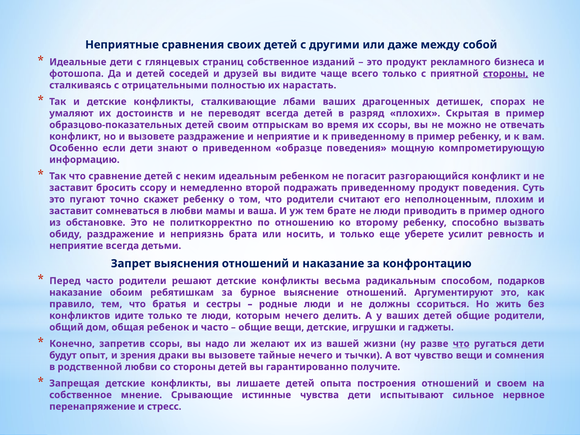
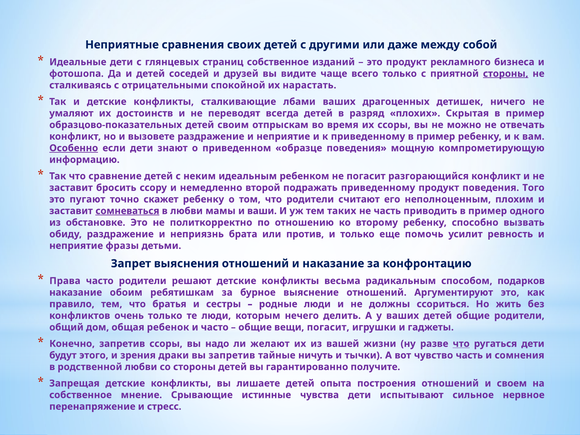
полностью: полностью -> спокойной (238, 85)
спорах: спорах -> ничего (508, 102)
Особенно underline: none -> present (74, 148)
Суть: Суть -> Того (533, 188)
сомневаться underline: none -> present (127, 211)
ваша: ваша -> ваши (262, 211)
брате: брате -> таких (342, 211)
не люди: люди -> часть (387, 211)
носить: носить -> против (305, 234)
уберете: уберете -> помочь (424, 234)
неприятие всегда: всегда -> фразы (122, 246)
Перед: Перед -> Права (65, 281)
идите: идите -> очень (129, 316)
вещи детские: детские -> погасит (328, 327)
опыт: опыт -> этого (94, 355)
вы вызовете: вызовете -> запретив (232, 355)
тайные нечего: нечего -> ничуть (316, 355)
чувство вещи: вещи -> часть (469, 355)
